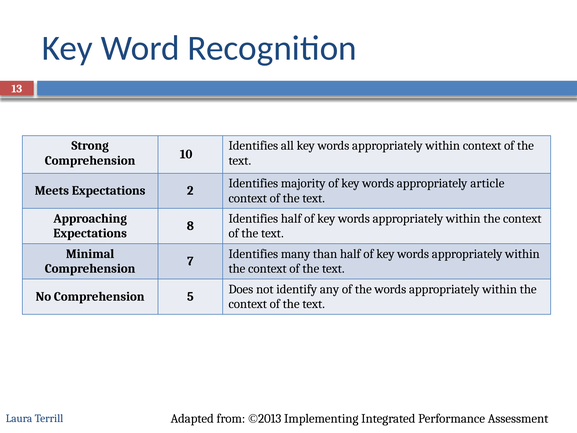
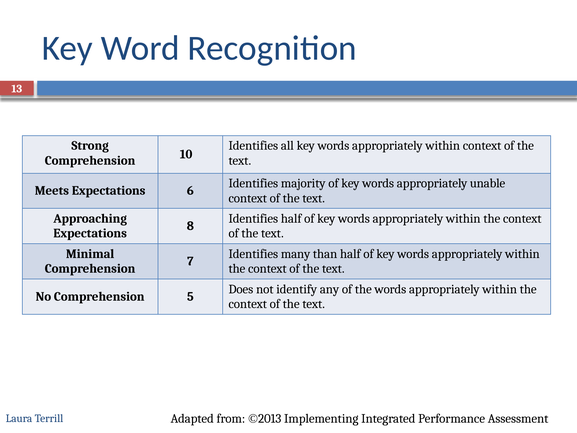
article: article -> unable (488, 183)
2: 2 -> 6 (190, 191)
